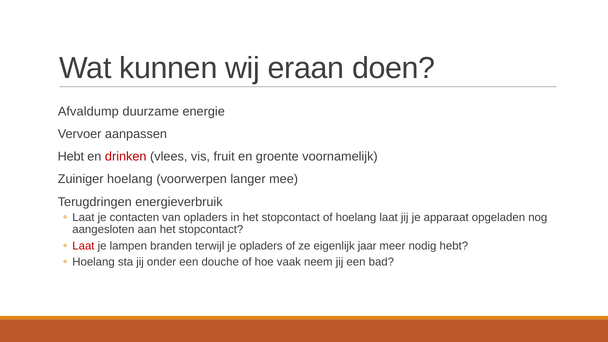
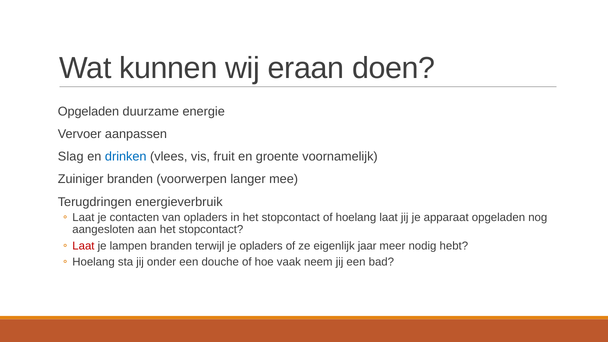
Afvaldump: Afvaldump -> Opgeladen (88, 112)
Hebt: Hebt -> Slag (71, 157)
drinken colour: red -> blue (126, 157)
Zuiniger hoelang: hoelang -> branden (130, 179)
